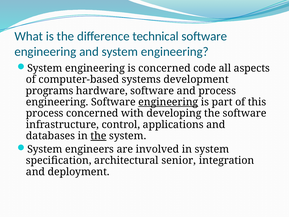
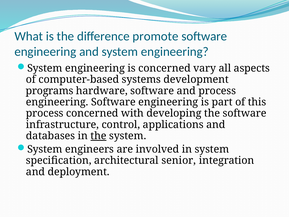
technical: technical -> promote (156, 36)
code: code -> vary (205, 68)
engineering underline: present -> none (168, 102)
